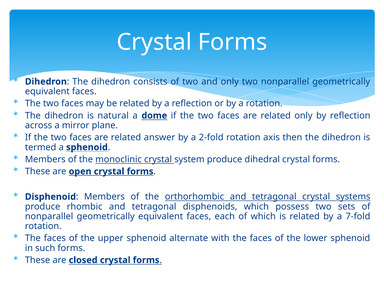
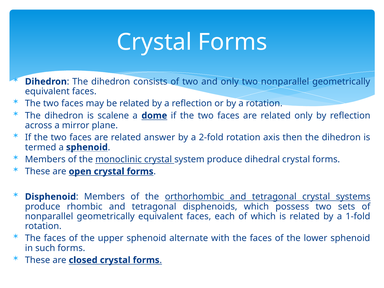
natural: natural -> scalene (113, 116)
7-fold: 7-fold -> 1-fold (358, 216)
